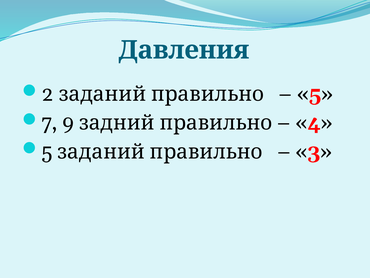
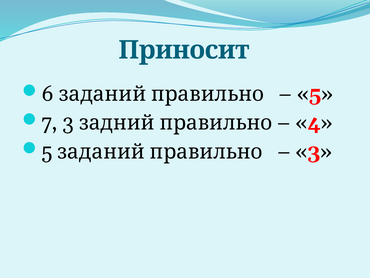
Давления: Давления -> Приносит (184, 50)
2: 2 -> 6 (48, 94)
7 9: 9 -> 3 (68, 123)
